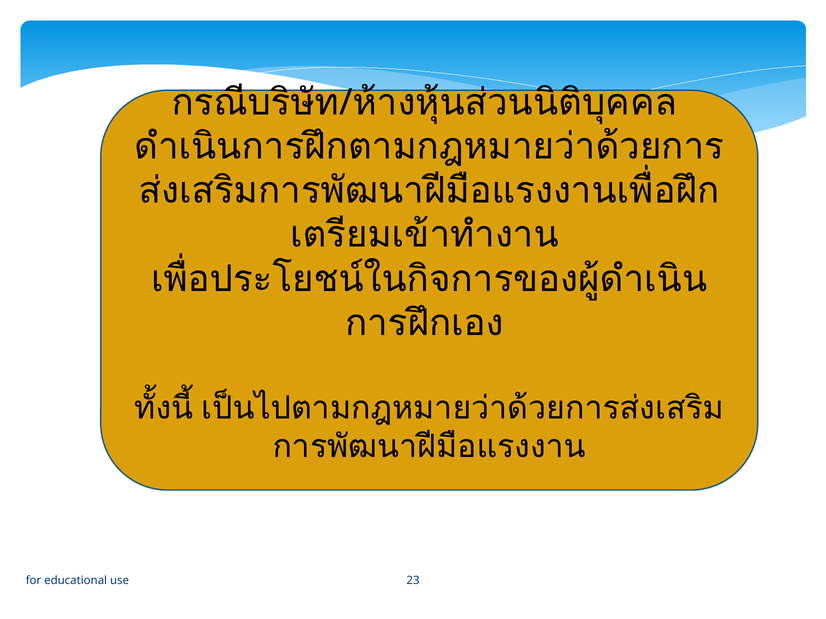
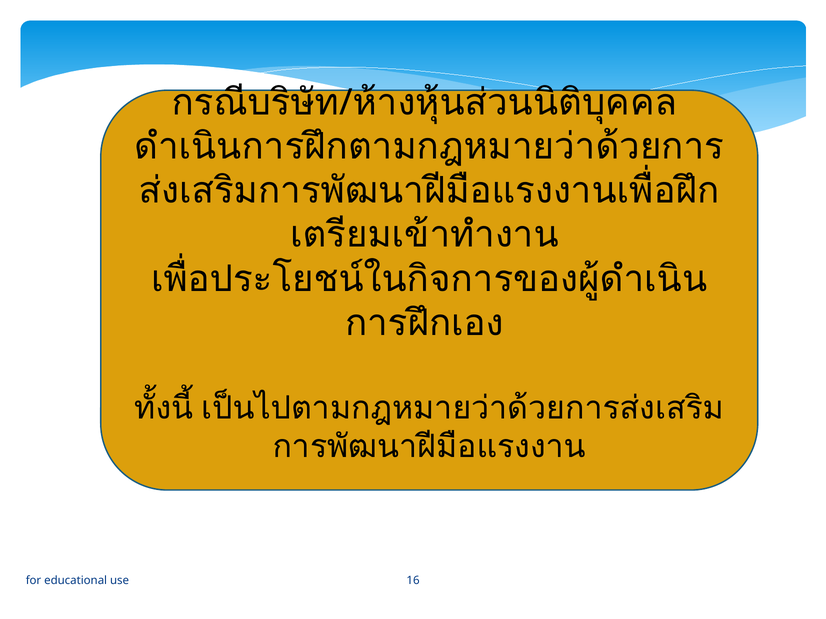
23: 23 -> 16 (413, 581)
